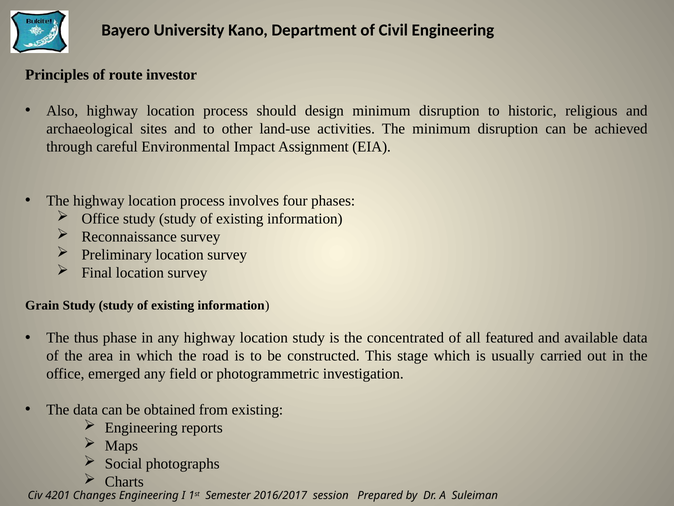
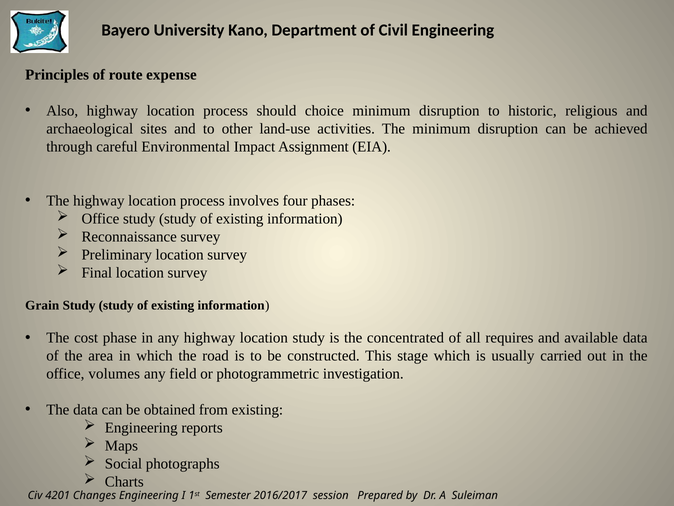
investor: investor -> expense (171, 75)
design: design -> choice (324, 111)
thus: thus -> cost (86, 338)
featured: featured -> requires (509, 338)
emerged: emerged -> volumes (114, 374)
